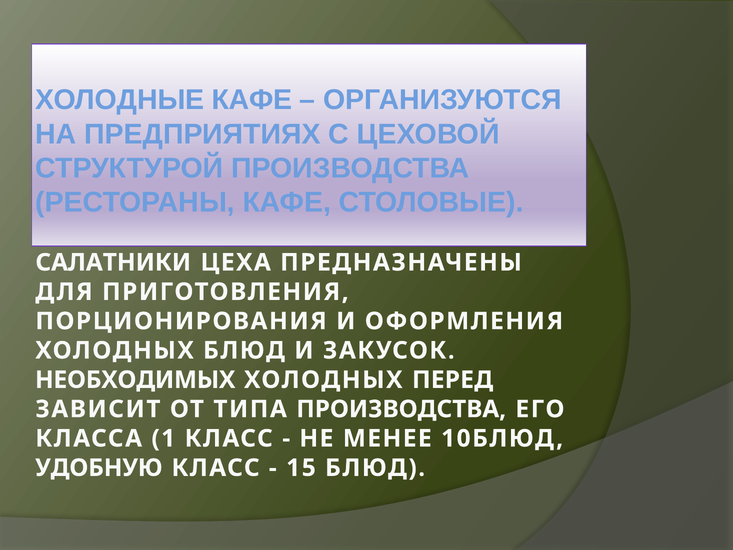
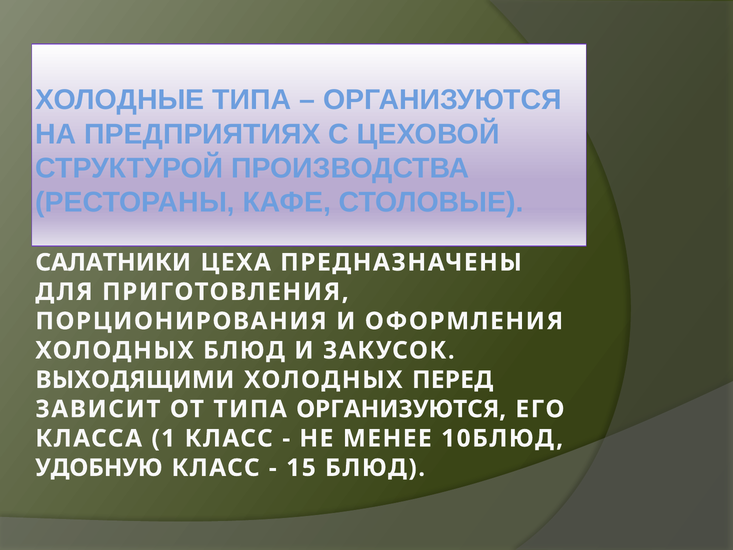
ХОЛОДНЫЕ КАФЕ: КАФЕ -> ТИПА (252, 100)
НЕОБХОДИМЫХ: НЕОБХОДИМЫХ -> ВЫХОДЯЩИМИ (135, 380)
ТИПА ПРОИЗВОДСТВА: ПРОИЗВОДСТВА -> ОРГАНИЗУЮТСЯ (401, 409)
